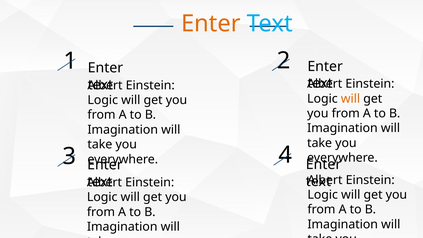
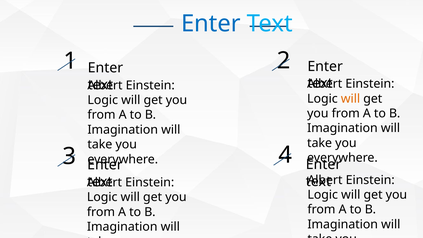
Enter colour: orange -> blue (211, 24)
